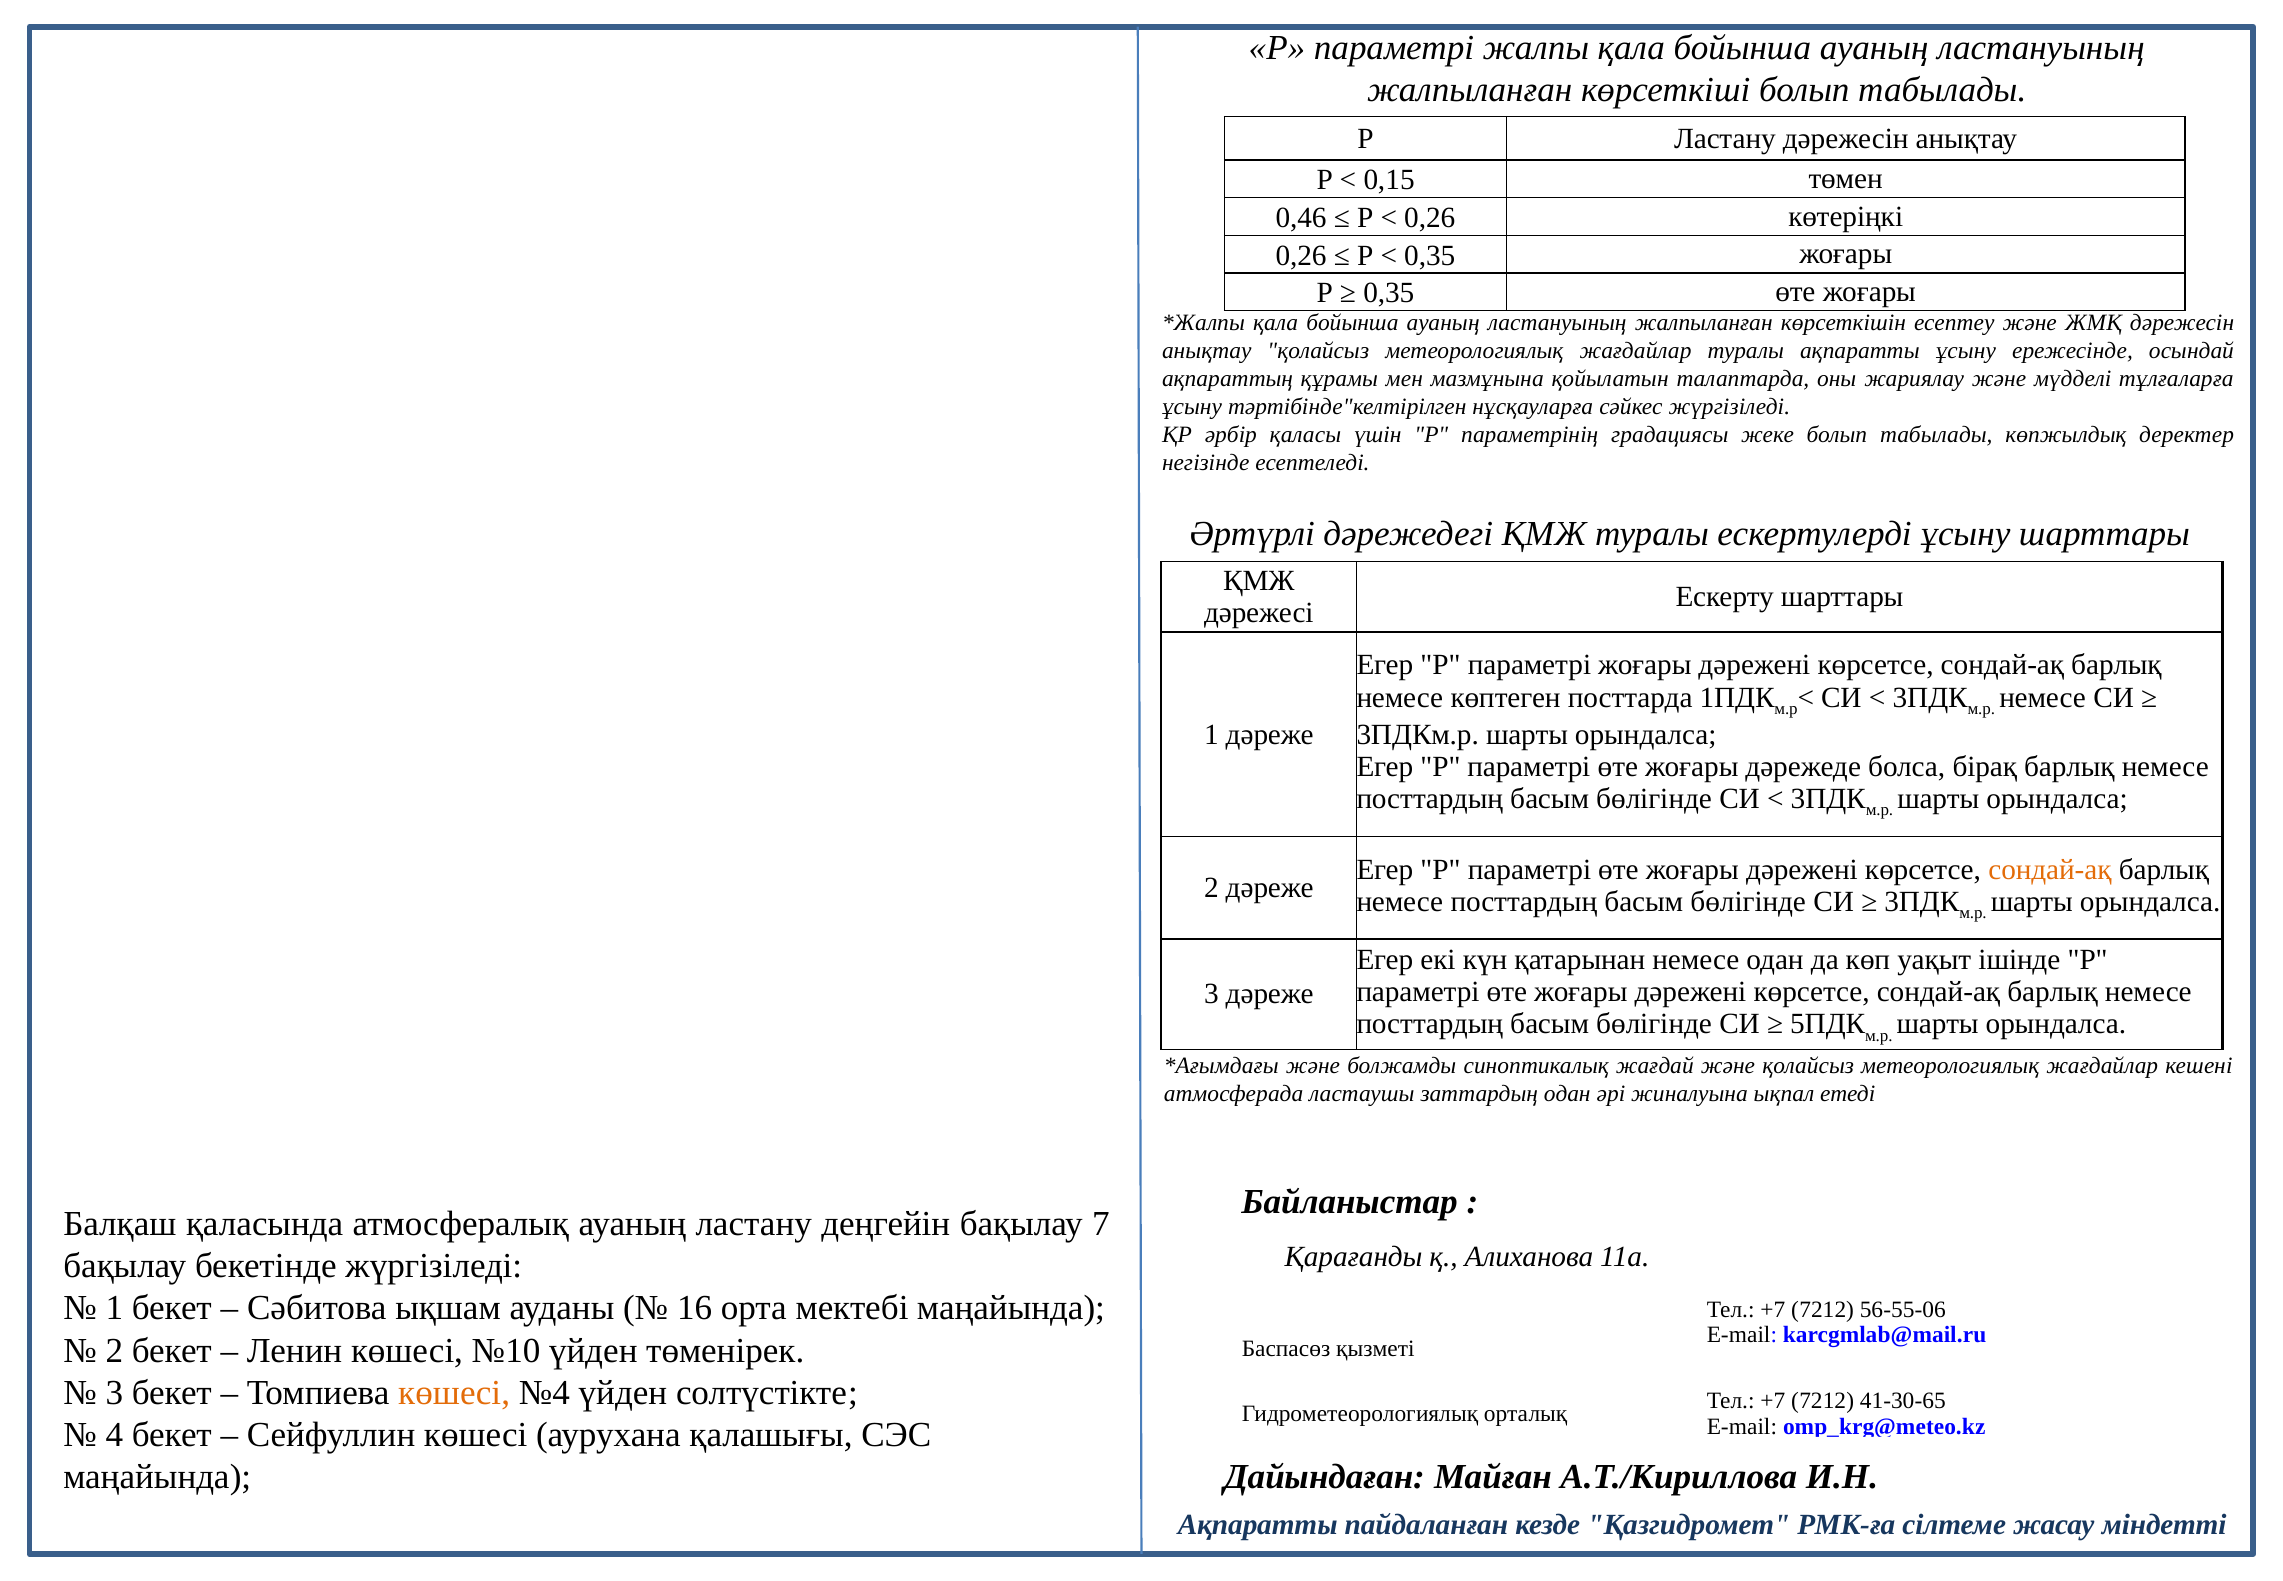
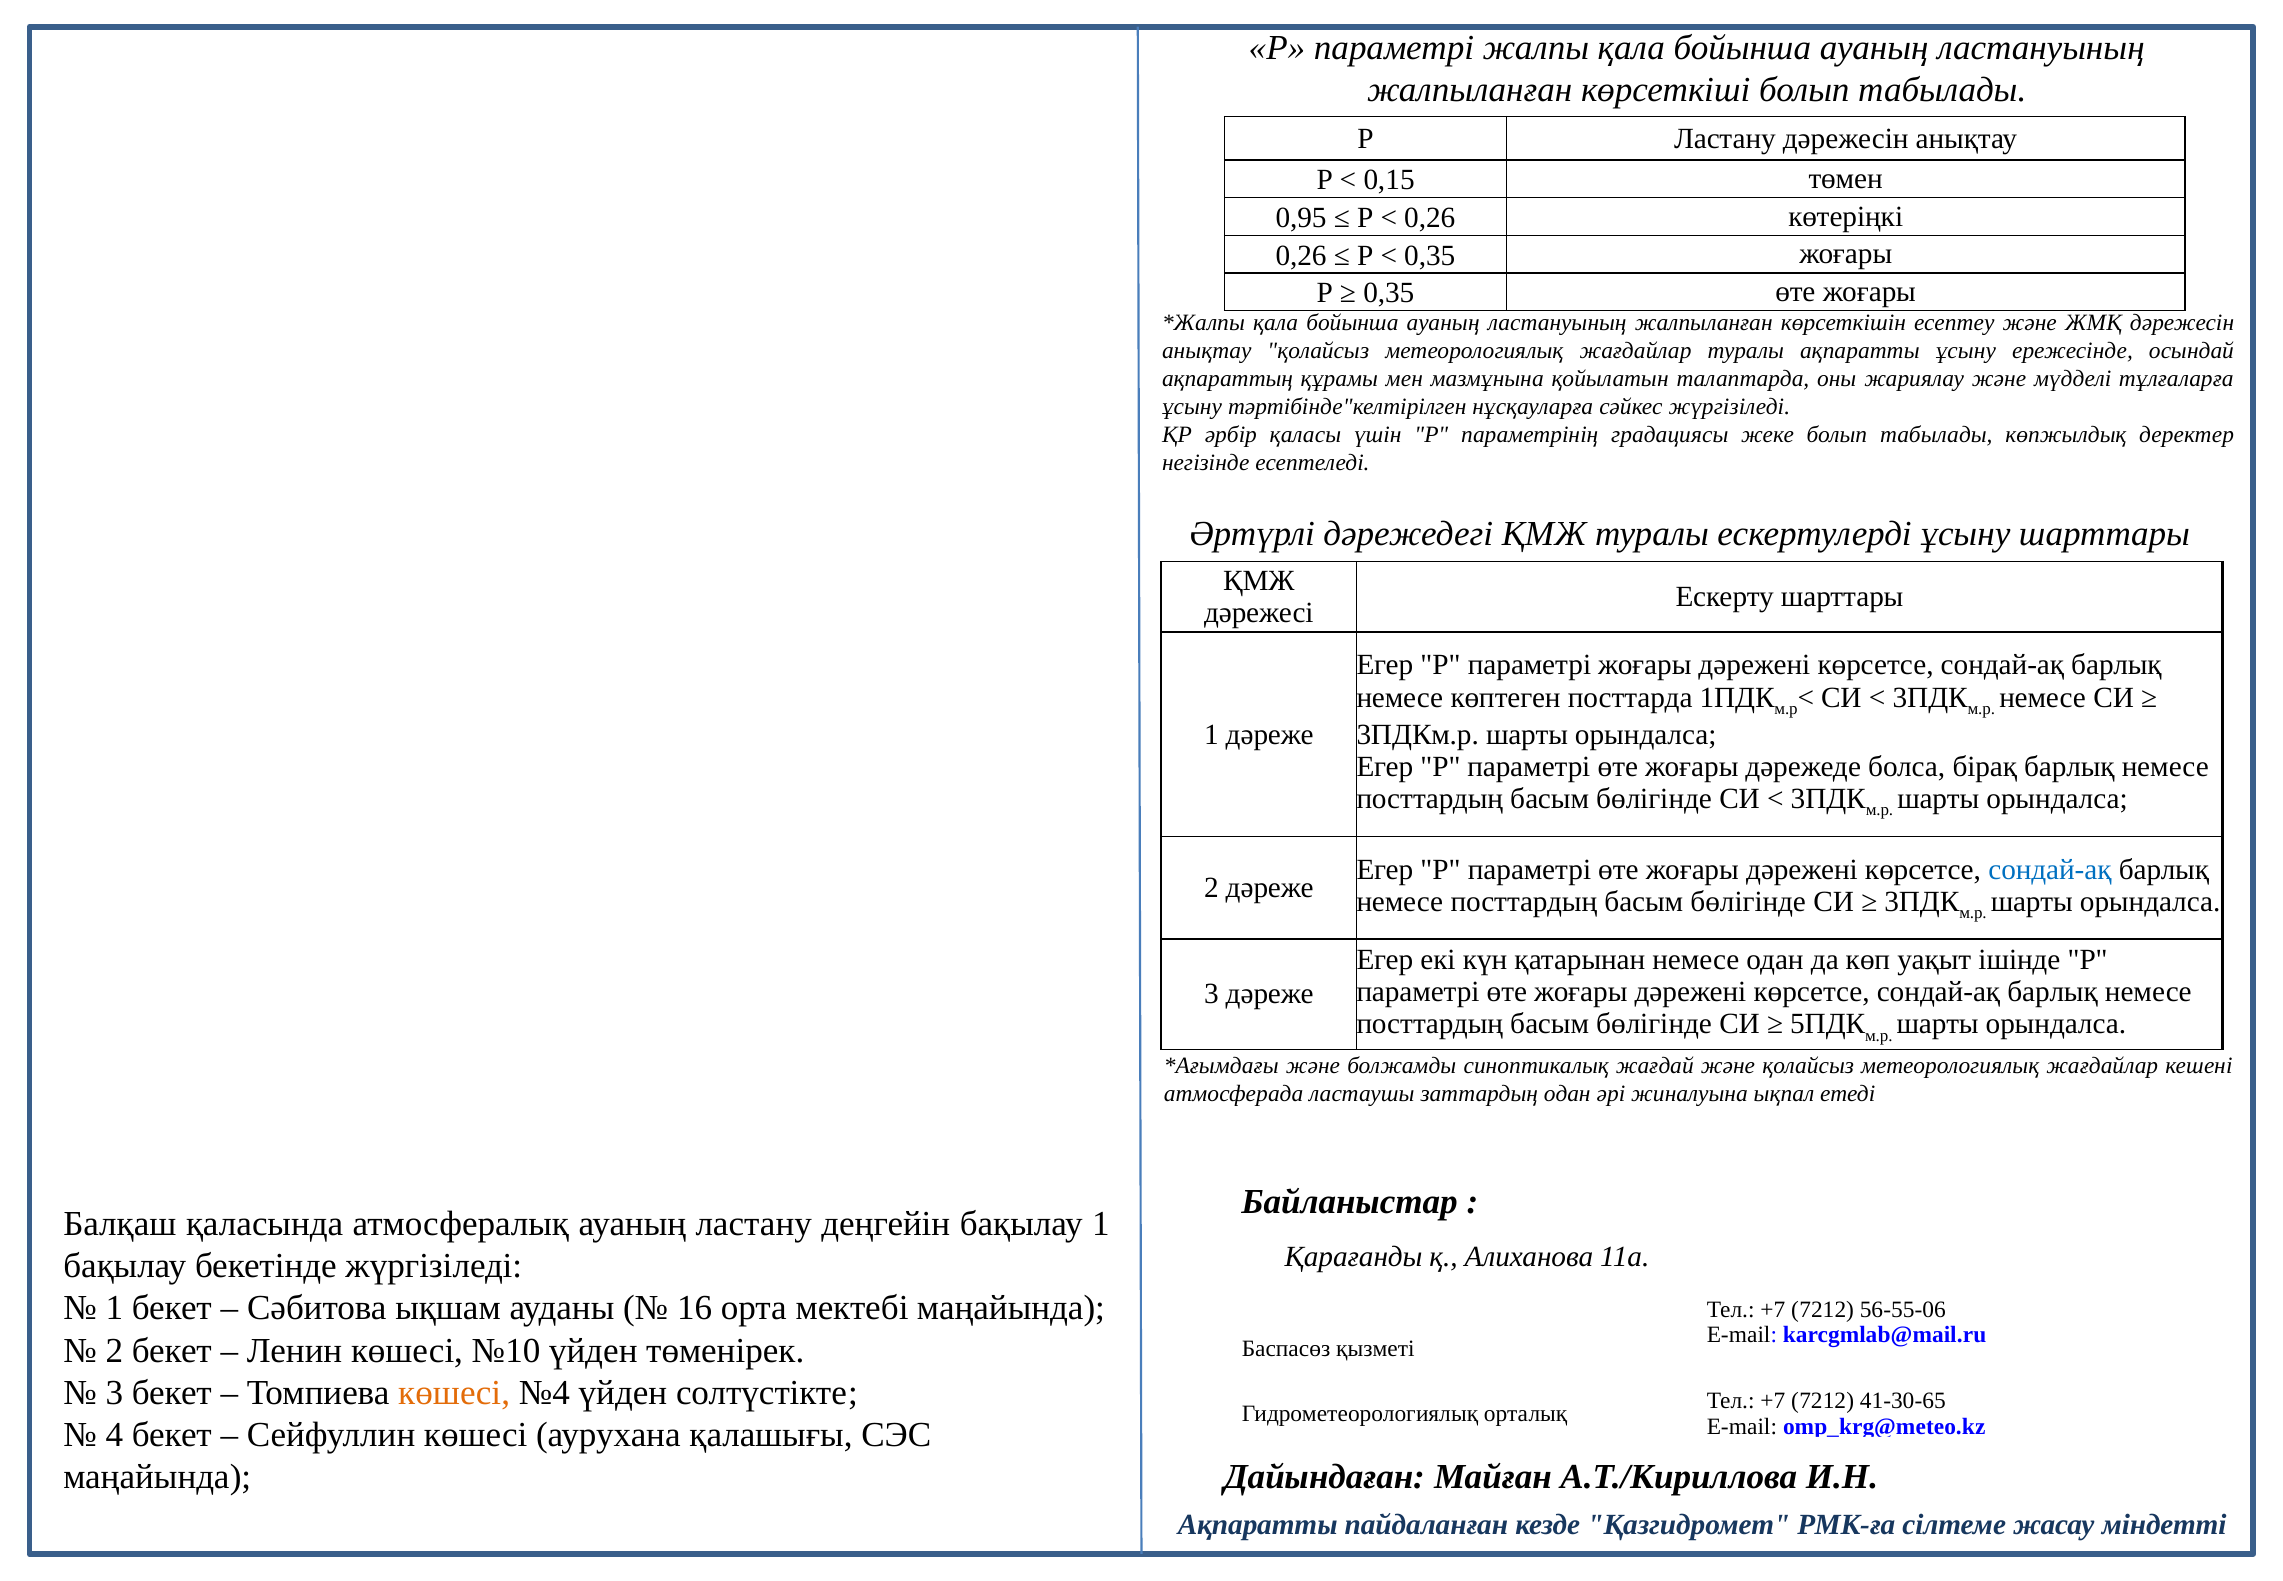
0,46: 0,46 -> 0,95 (1301, 218)
сондай-ақ colour: orange -> blue (2050, 869)
бақылау 7: 7 -> 1 (1101, 1224)
